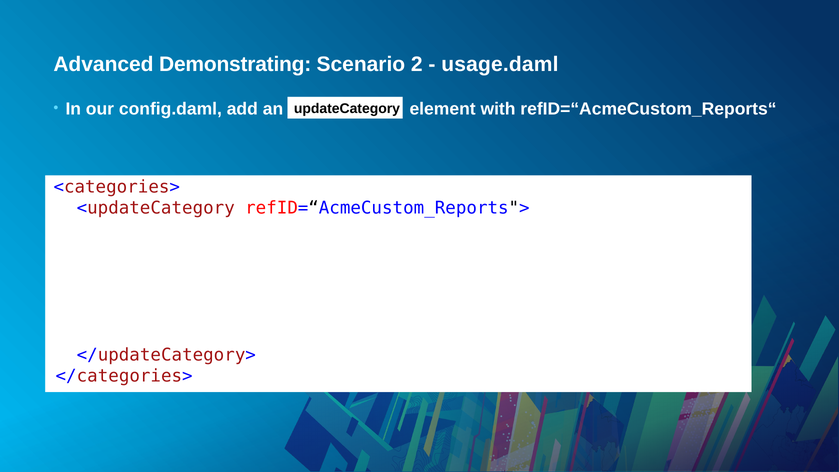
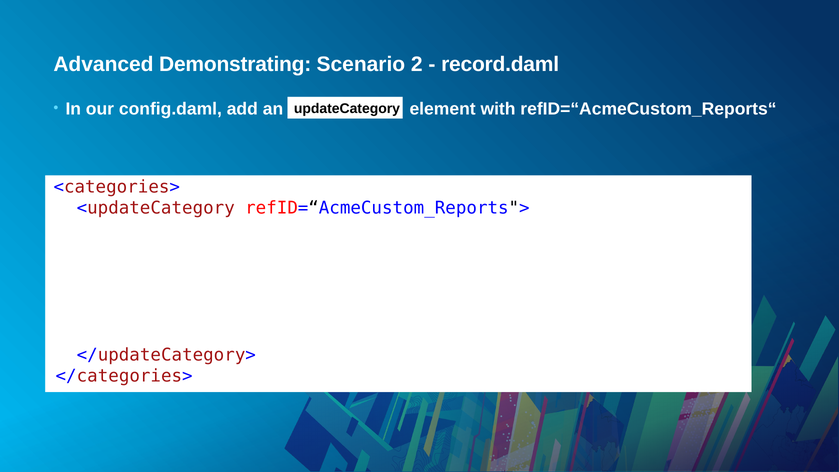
usage.daml: usage.daml -> record.daml (500, 64)
